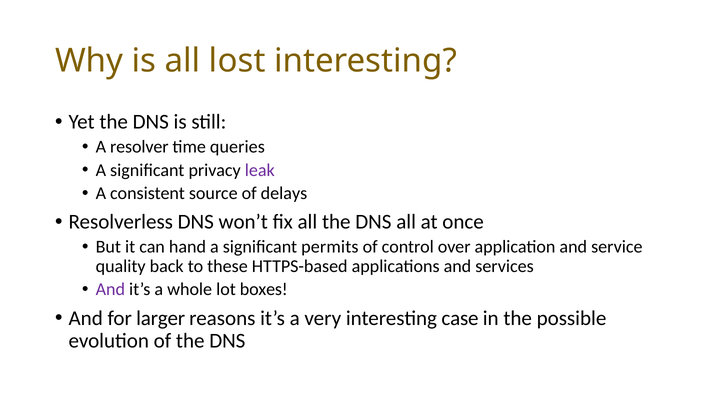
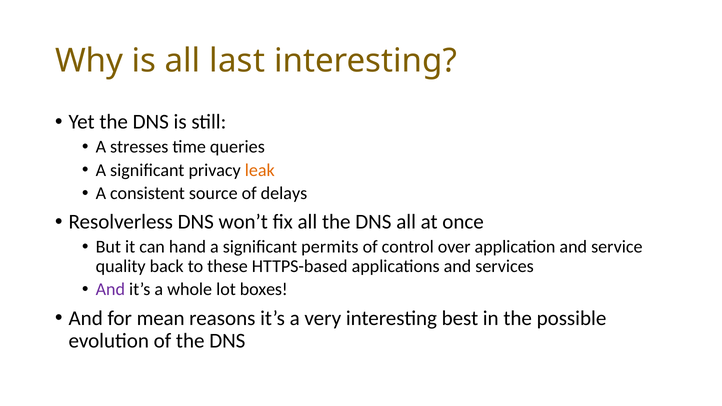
lost: lost -> last (237, 61)
resolver: resolver -> stresses (139, 147)
leak colour: purple -> orange (260, 170)
larger: larger -> mean (161, 318)
case: case -> best (460, 318)
